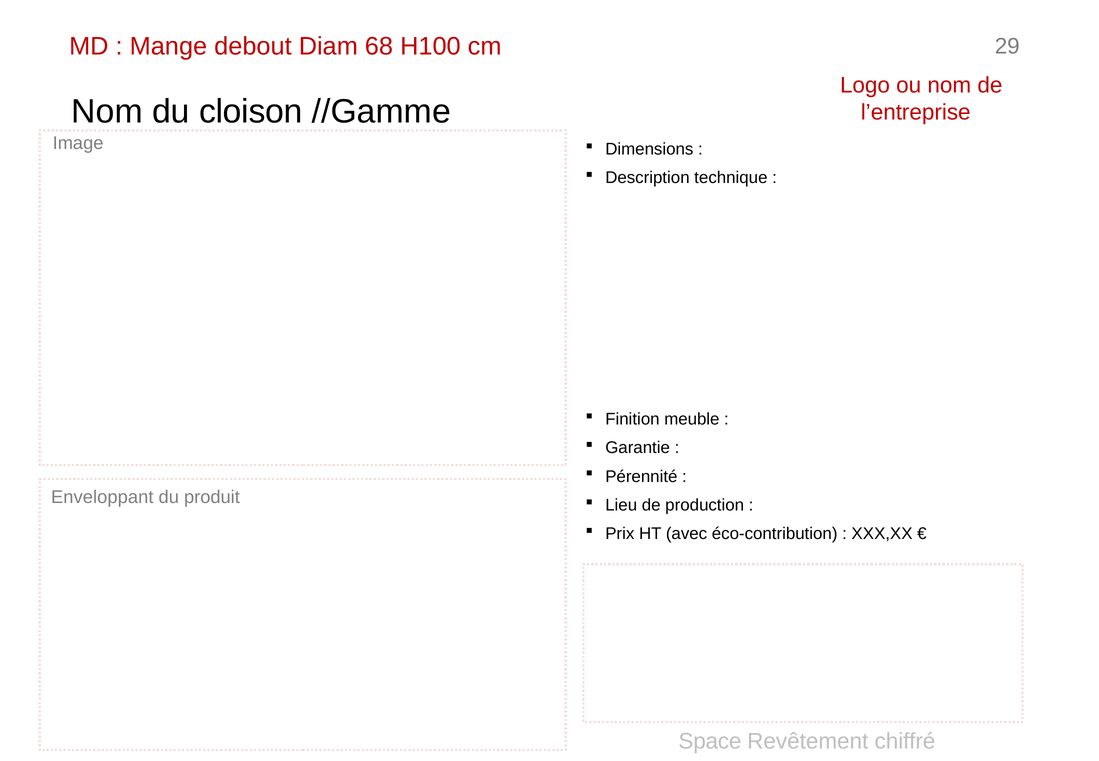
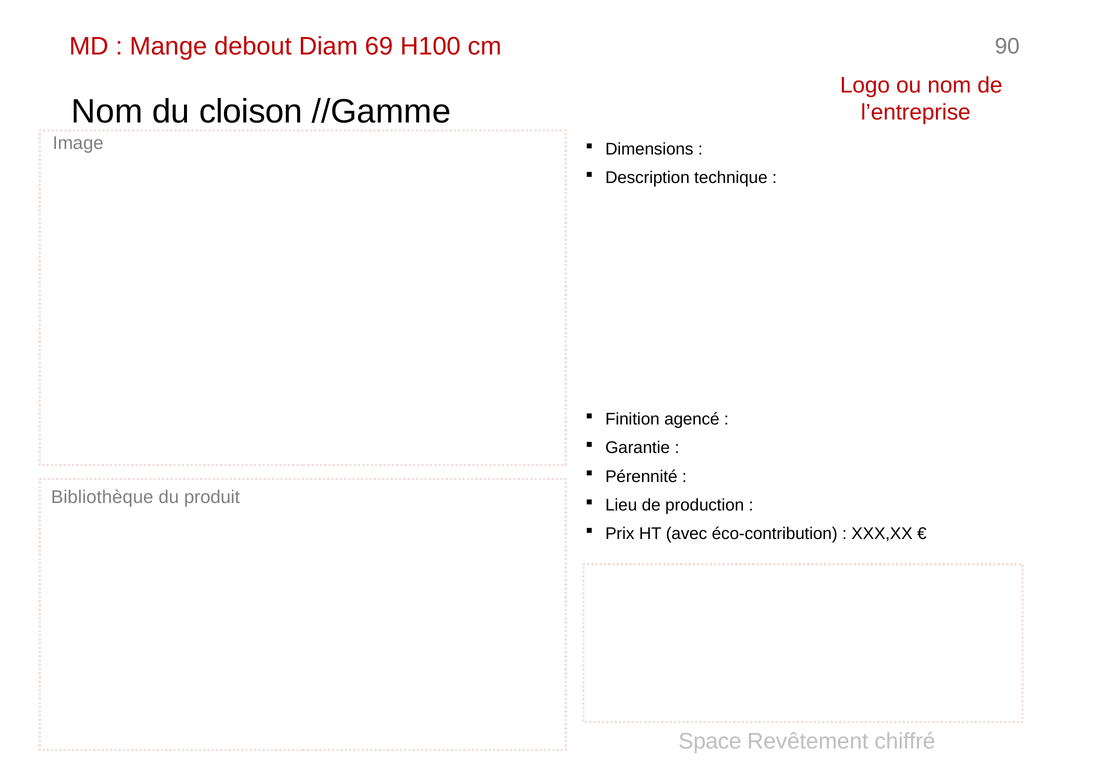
68: 68 -> 69 (379, 47)
29: 29 -> 90 (1007, 46)
meuble: meuble -> agencé (692, 419)
Enveloppant: Enveloppant -> Bibliothèque (102, 497)
